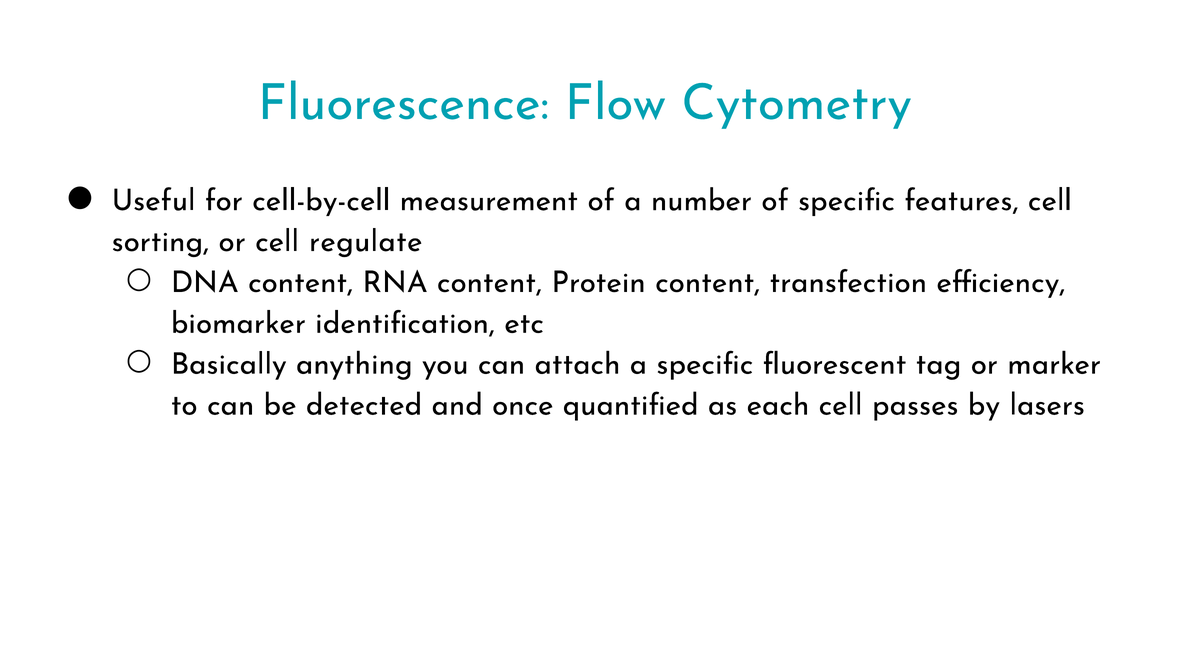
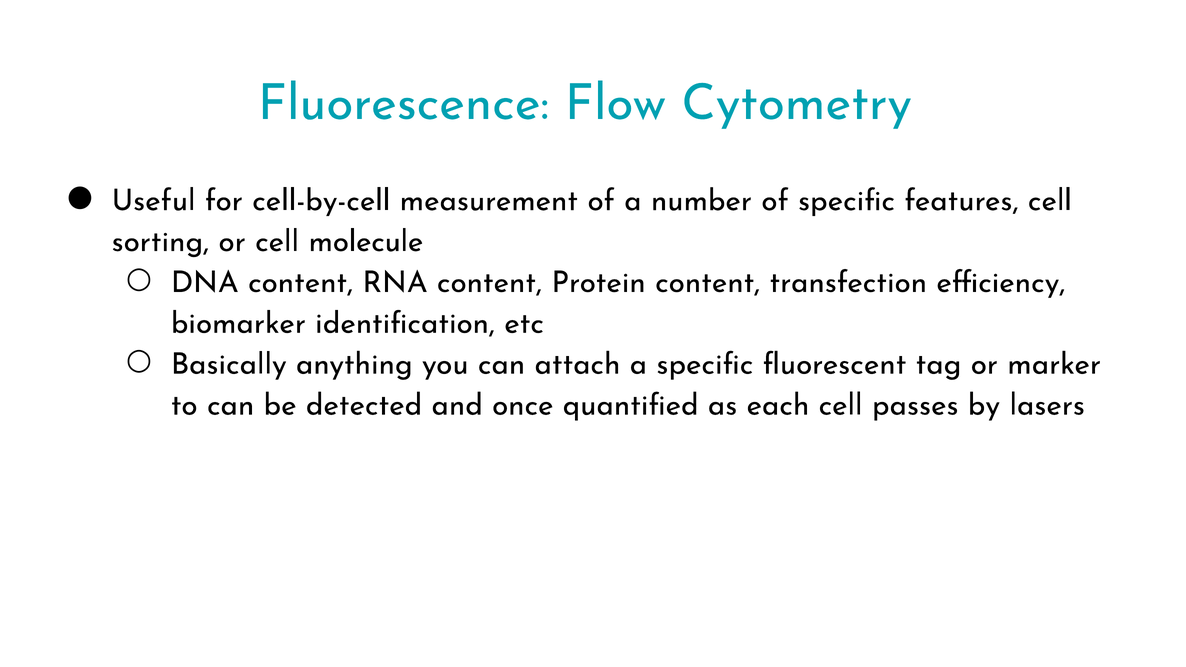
regulate: regulate -> molecule (366, 241)
